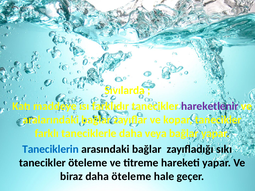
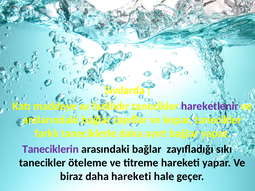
veya: veya -> ayırt (156, 134)
Taneciklerin colour: blue -> purple (51, 149)
daha öteleme: öteleme -> hareketi (131, 177)
